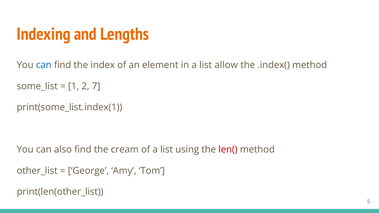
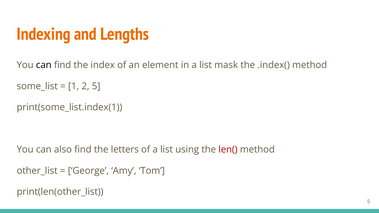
can colour: blue -> black (44, 65)
allow: allow -> mask (226, 65)
2 7: 7 -> 5 (96, 86)
cream: cream -> letters (125, 150)
